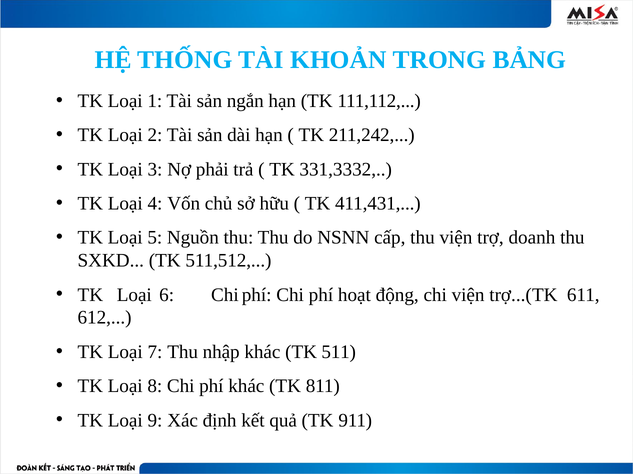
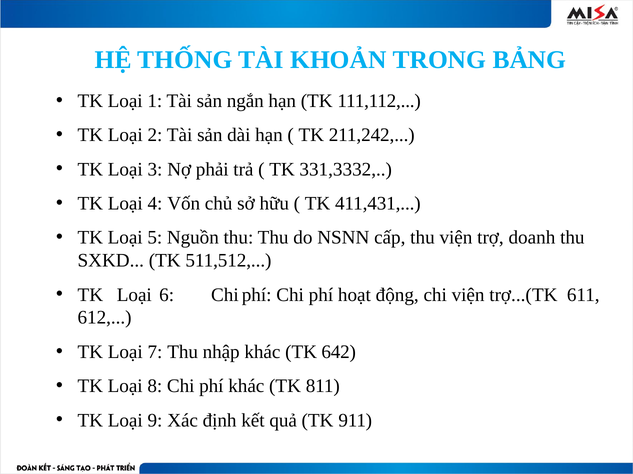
511: 511 -> 642 (339, 352)
